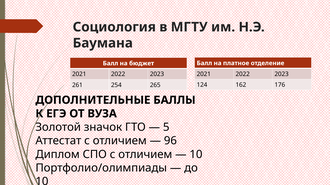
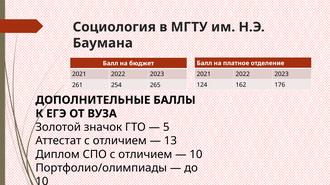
96: 96 -> 13 (170, 141)
